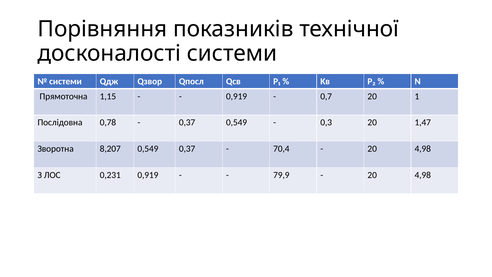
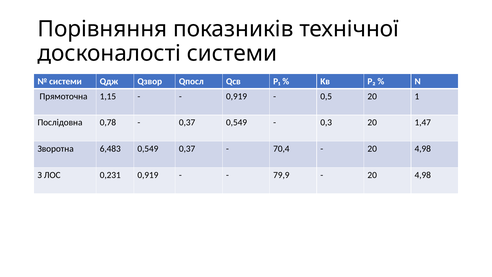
0,7: 0,7 -> 0,5 (326, 96)
8,207: 8,207 -> 6,483 (110, 149)
